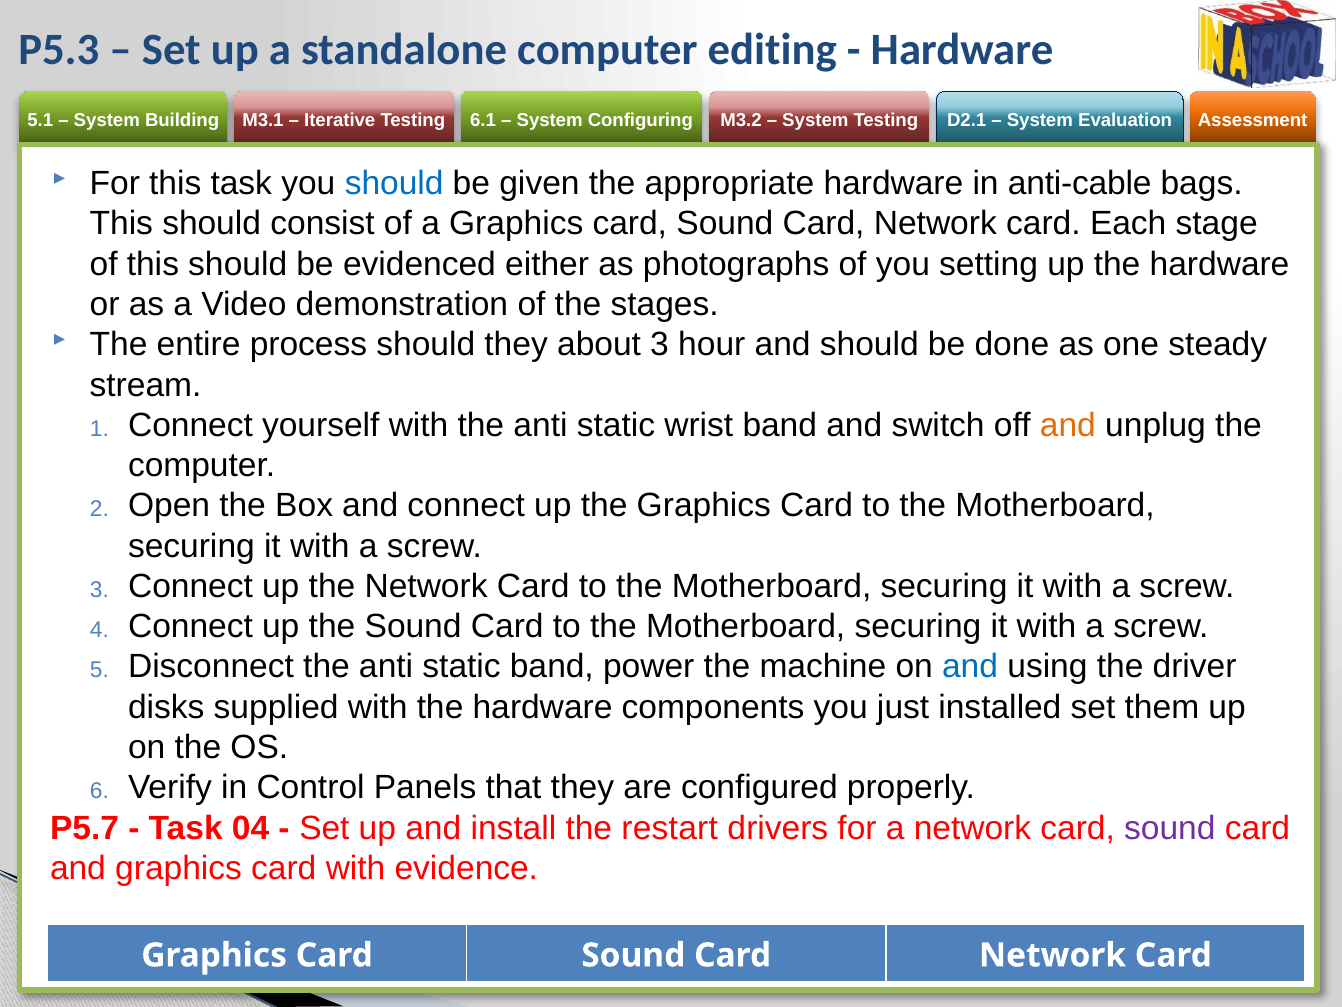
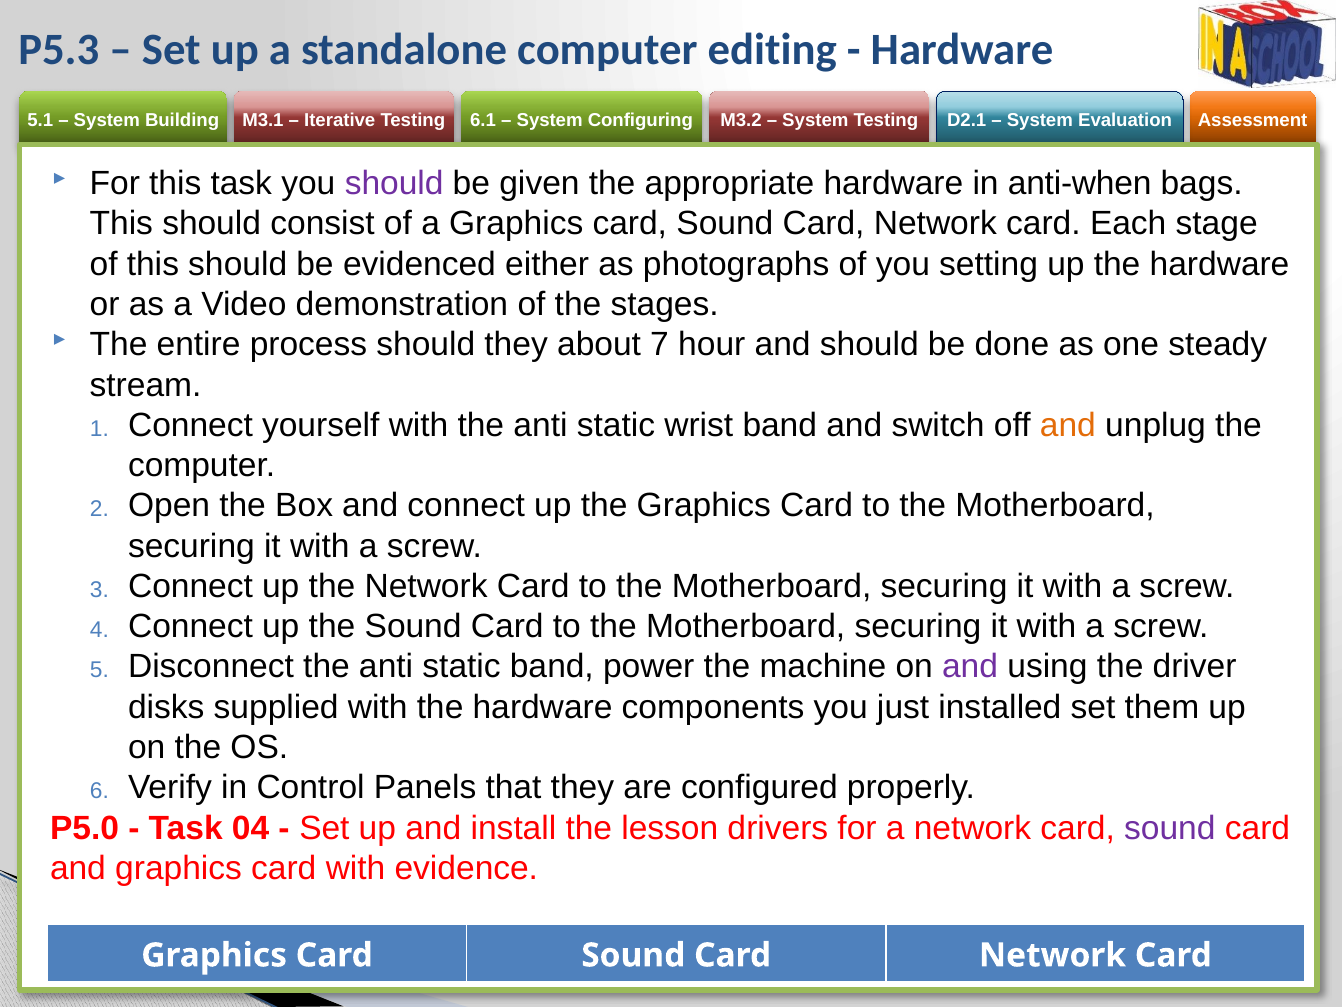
should colour: blue -> purple (394, 183)
anti-cable: anti-cable -> anti-when (1080, 183)
about 3: 3 -> 7 (660, 345)
and colour: blue -> purple (970, 667)
P5.7: P5.7 -> P5.0 (85, 828)
restart: restart -> lesson (670, 828)
